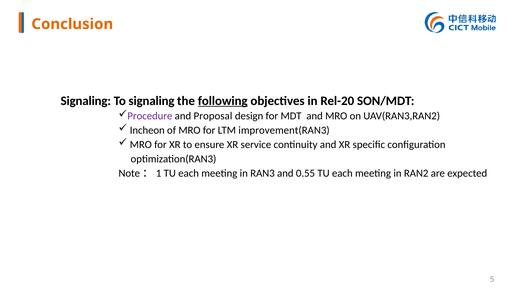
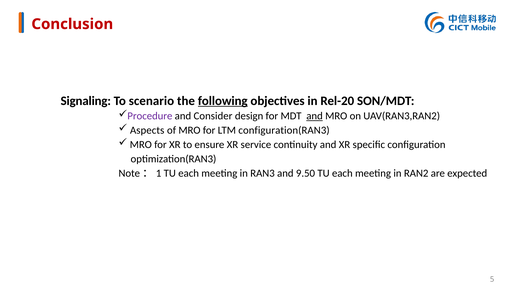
Conclusion colour: orange -> red (72, 24)
To signaling: signaling -> scenario (151, 101)
Proposal: Proposal -> Consider (213, 116)
and underline: none -> present (315, 116)
Incheon: Incheon -> Aspects (147, 130)
improvement(RAN3: improvement(RAN3 -> configuration(RAN3 (284, 130)
0.55: 0.55 -> 9.50 (305, 173)
